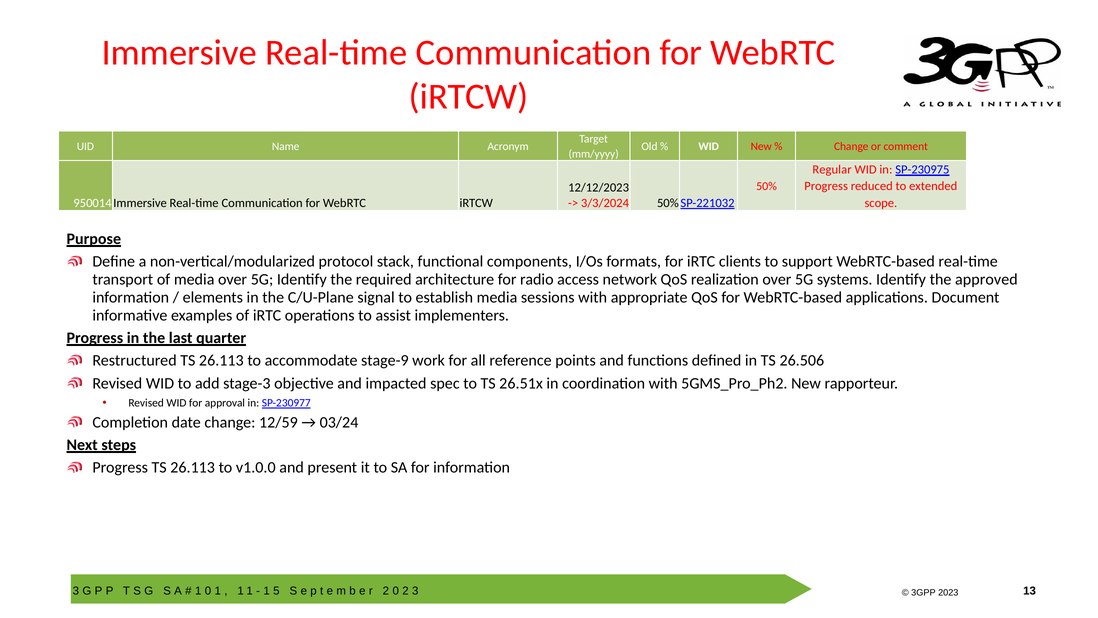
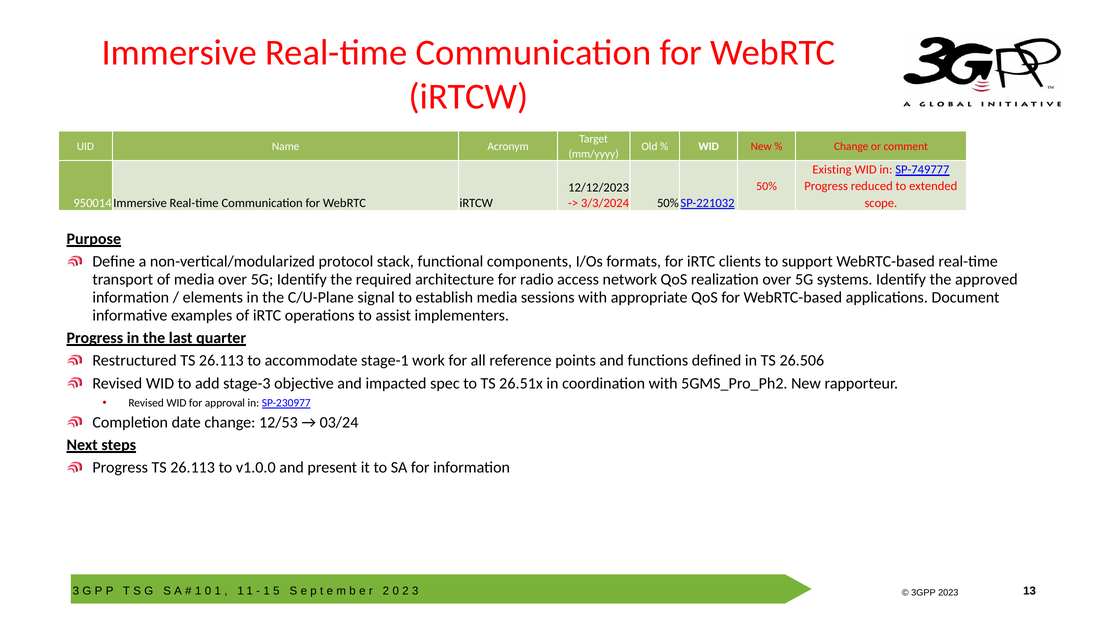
Regular: Regular -> Existing (832, 170)
SP-230975: SP-230975 -> SP-749777 (922, 170)
stage-9: stage-9 -> stage-1 (385, 360)
12/59: 12/59 -> 12/53 (278, 422)
